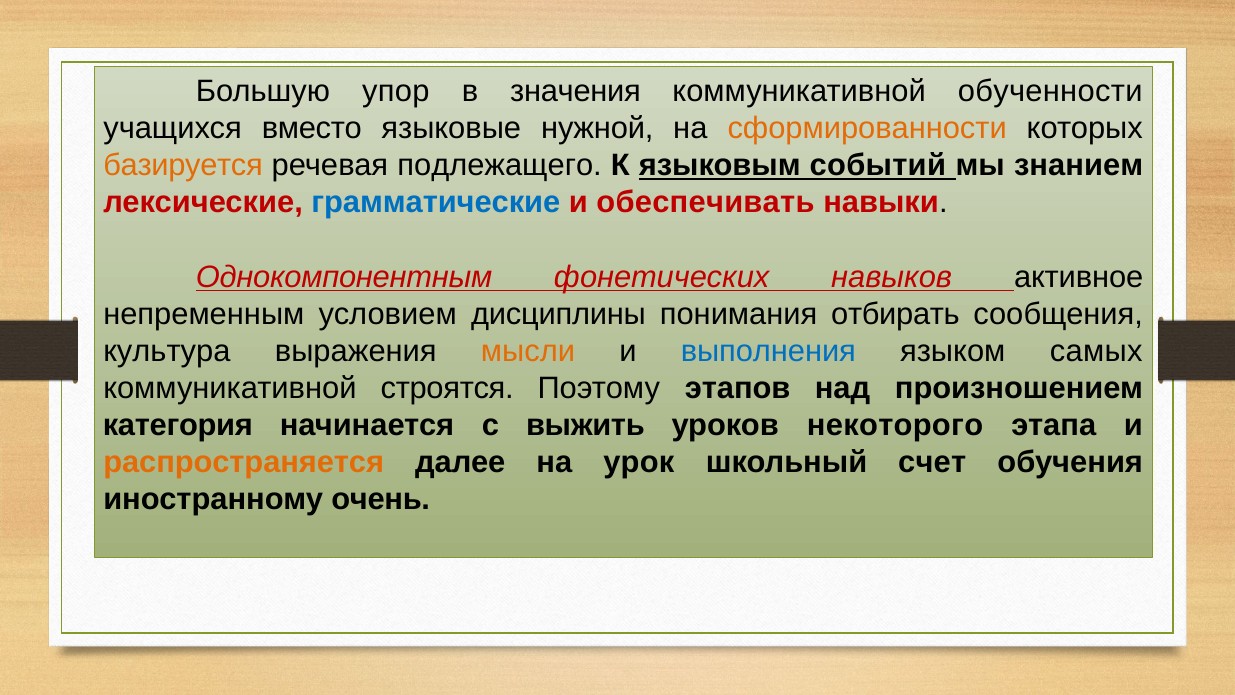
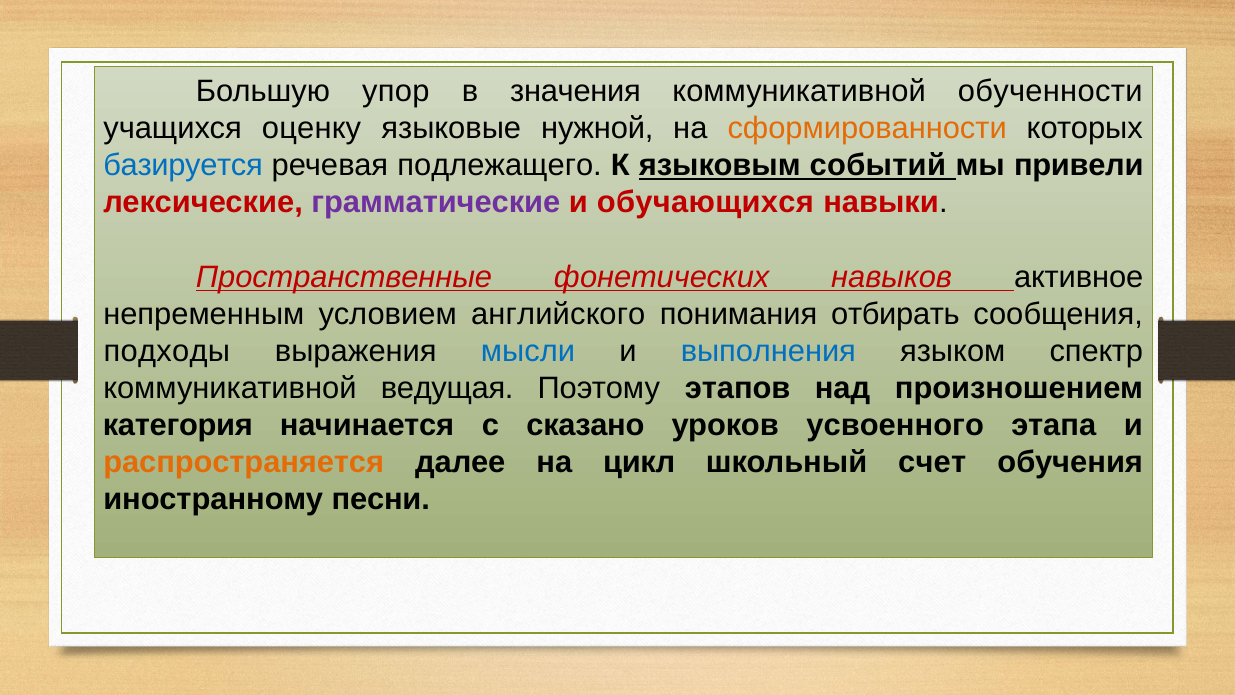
вместо: вместо -> оценку (312, 128)
базируется colour: orange -> blue (183, 166)
знанием: знанием -> привели (1079, 166)
грамматические colour: blue -> purple (436, 203)
обеспечивать: обеспечивать -> обучающихся (705, 203)
Однокомпонентным: Однокомпонентным -> Пространственные (344, 277)
дисциплины: дисциплины -> английского (558, 314)
культура: культура -> подходы (167, 351)
мысли colour: orange -> blue (528, 351)
самых: самых -> спектр (1096, 351)
строятся: строятся -> ведущая (447, 388)
выжить: выжить -> сказано (585, 425)
некоторого: некоторого -> усвоенного (895, 425)
урок: урок -> цикл (639, 462)
очень: очень -> песни (381, 499)
